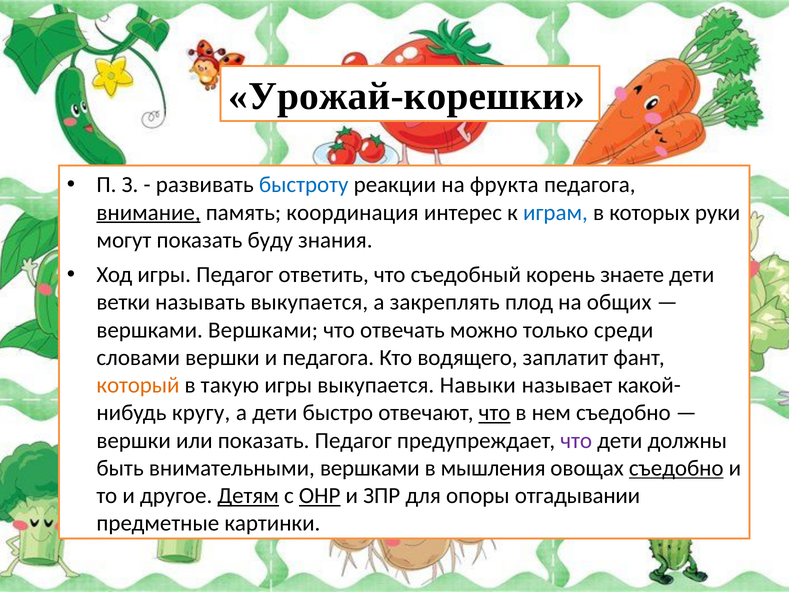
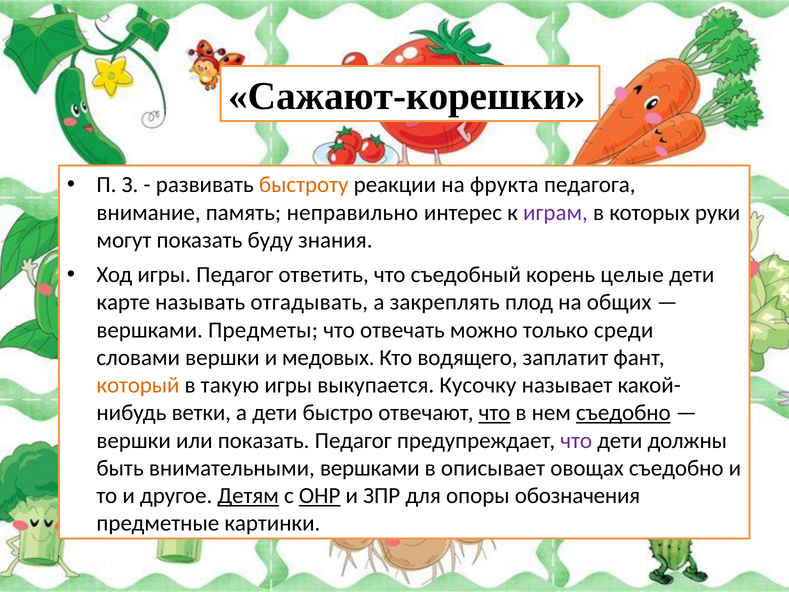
Урожай-корешки: Урожай-корешки -> Сажают-корешки (407, 96)
быстроту colour: blue -> orange (304, 185)
внимание underline: present -> none (149, 212)
координация: координация -> неправильно (352, 212)
играм colour: blue -> purple (555, 212)
знаете: знаете -> целые (632, 275)
ветки: ветки -> карте (123, 302)
называть выкупается: выкупается -> отгадывать (309, 302)
вершками Вершками: Вершками -> Предметы (263, 330)
и педагога: педагога -> медовых (328, 357)
Навыки: Навыки -> Кусочку (478, 385)
кругу: кругу -> ветки (201, 413)
съедобно underline: none -> present (623, 413)
мышления: мышления -> описывает (493, 468)
съедобно underline: present -> none (676, 468)
отгадывании: отгадывании -> обозначения (577, 496)
